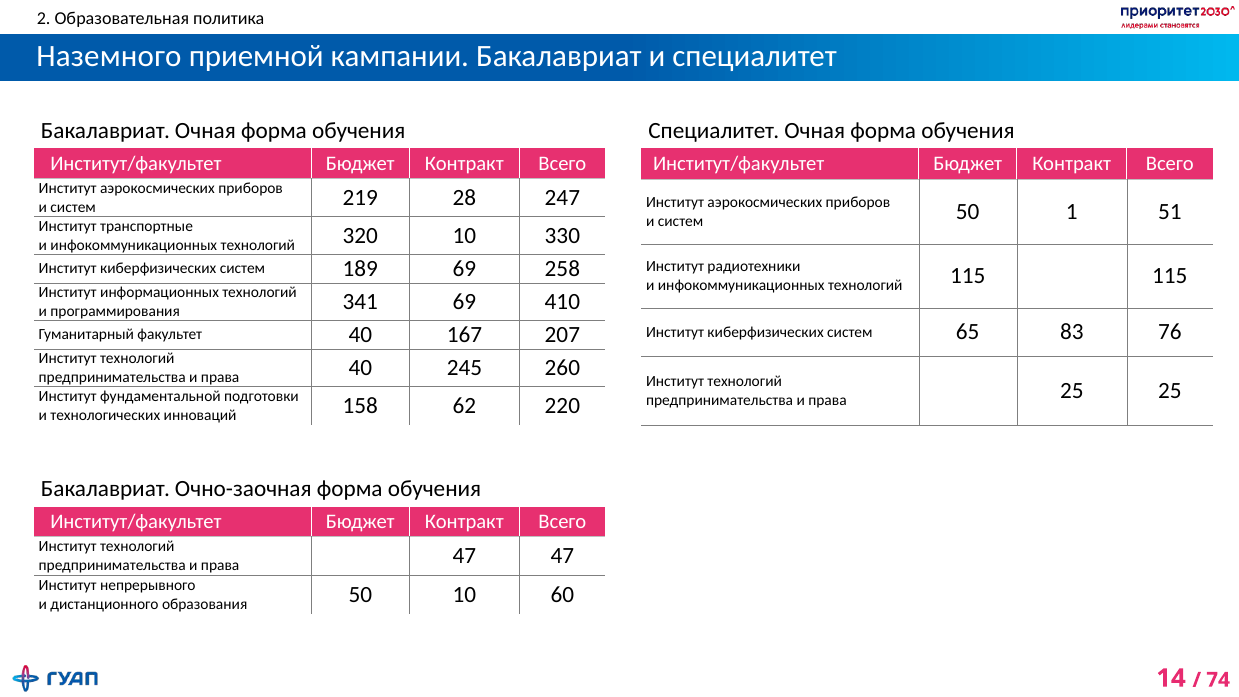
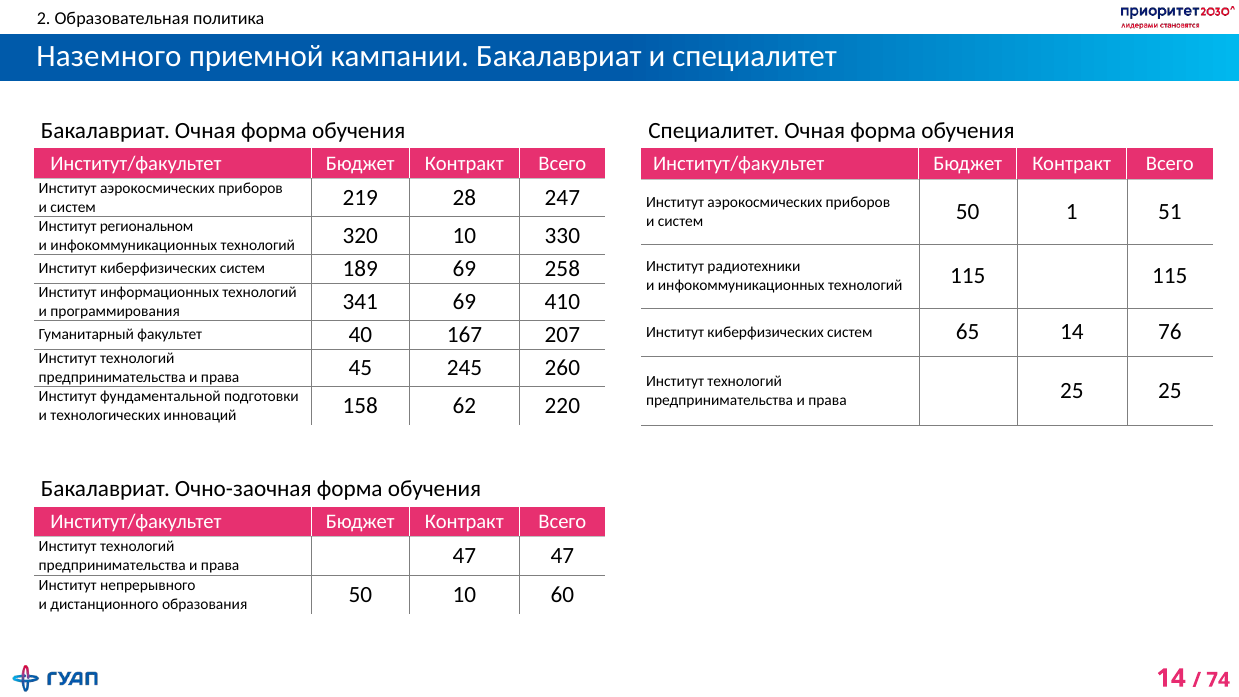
транспортные: транспортные -> региональном (147, 226)
65 83: 83 -> 14 (1072, 332)
права 40: 40 -> 45 (360, 368)
